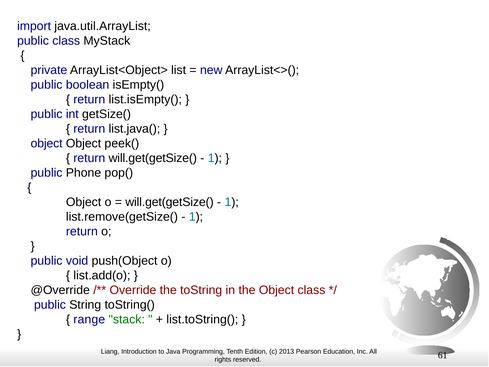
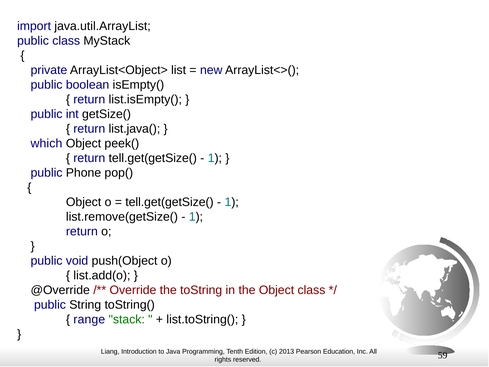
object: object -> which (46, 143)
return will.get(getSize(: will.get(getSize( -> tell.get(getSize( (153, 158)
will.get(getSize(: will.get(getSize( -> tell.get(getSize( (169, 202)
61: 61 -> 59 (443, 355)
